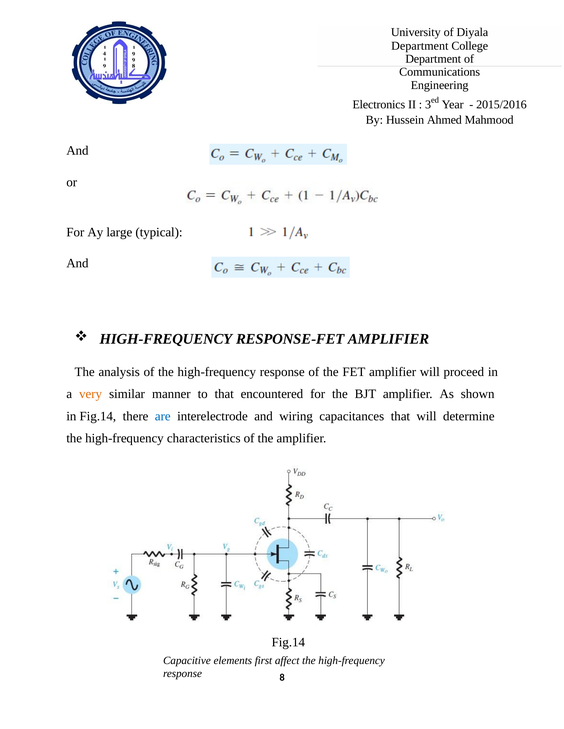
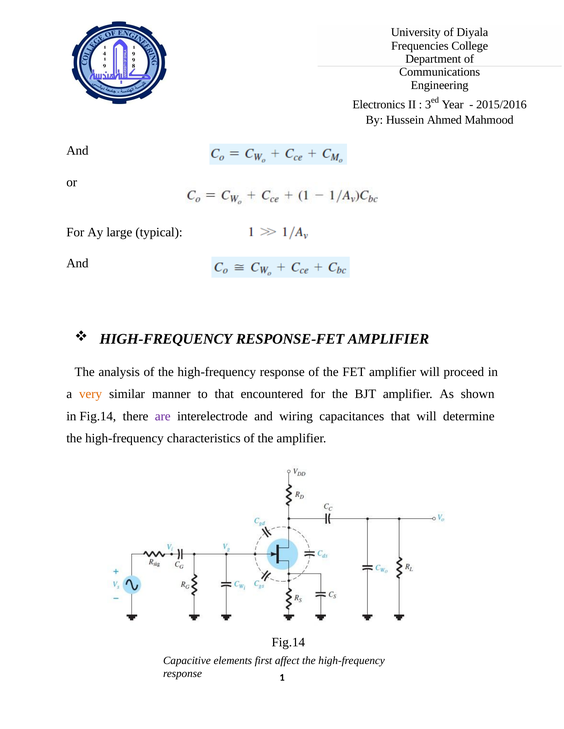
Department: Department -> Frequencies (420, 46)
are colour: blue -> purple (163, 417)
8: 8 -> 1 (282, 678)
